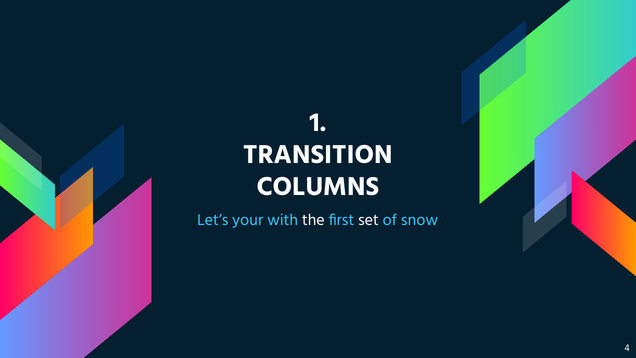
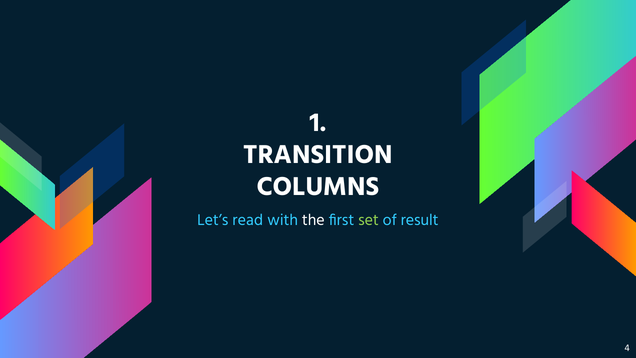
your: your -> read (248, 220)
set colour: white -> light green (369, 220)
snow: snow -> result (420, 220)
